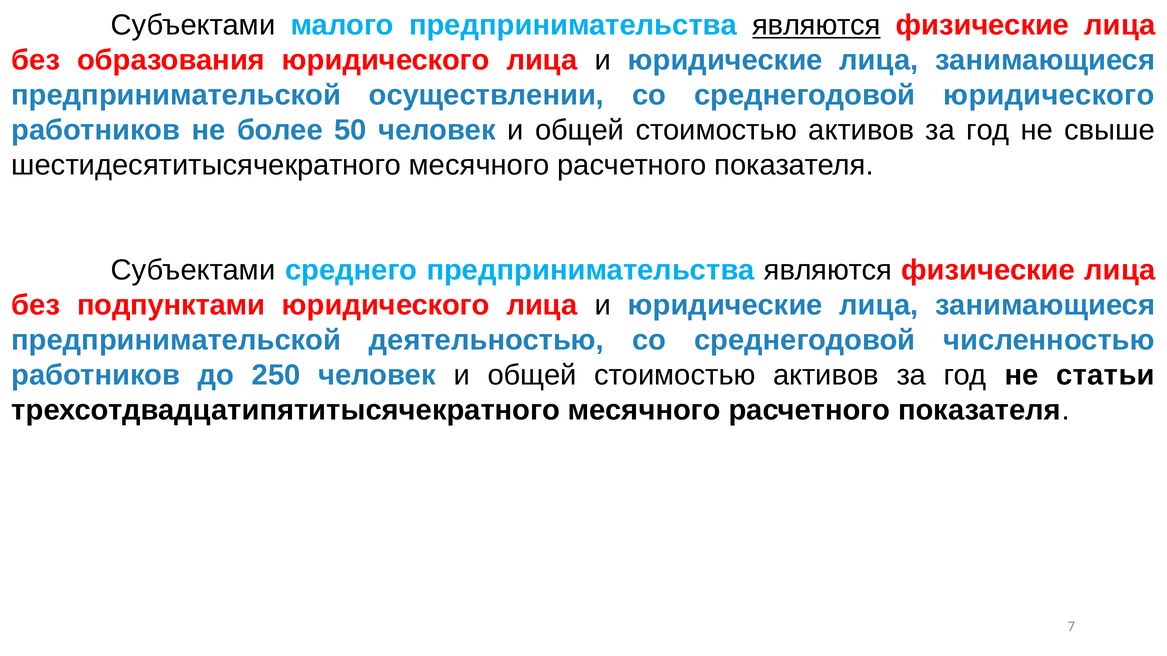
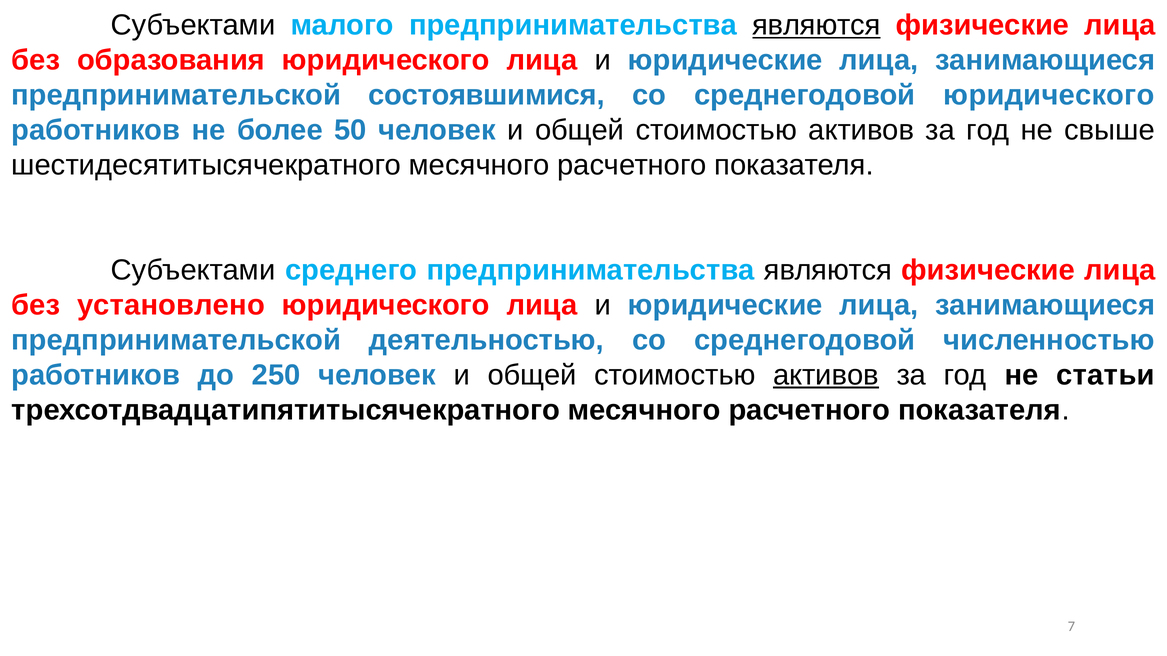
осуществлении: осуществлении -> состоявшимися (487, 95)
подпунктами: подпунктами -> установлено (171, 305)
активов underline: none -> present (826, 375)
